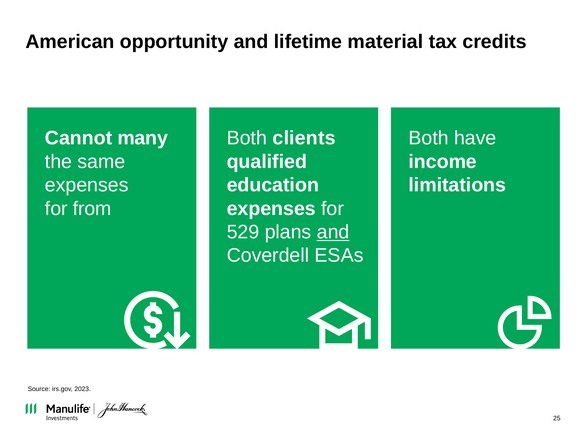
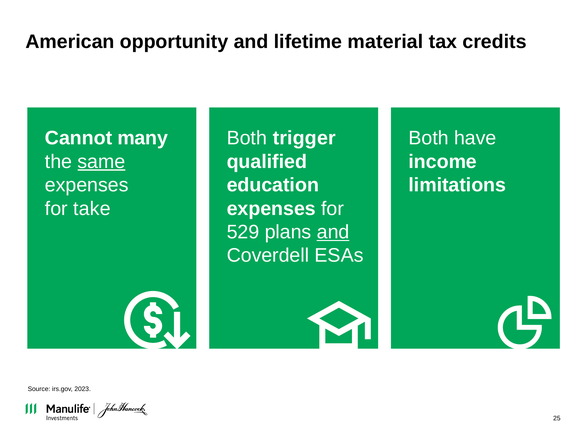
clients: clients -> trigger (304, 138)
same underline: none -> present (101, 161)
from: from -> take (92, 208)
